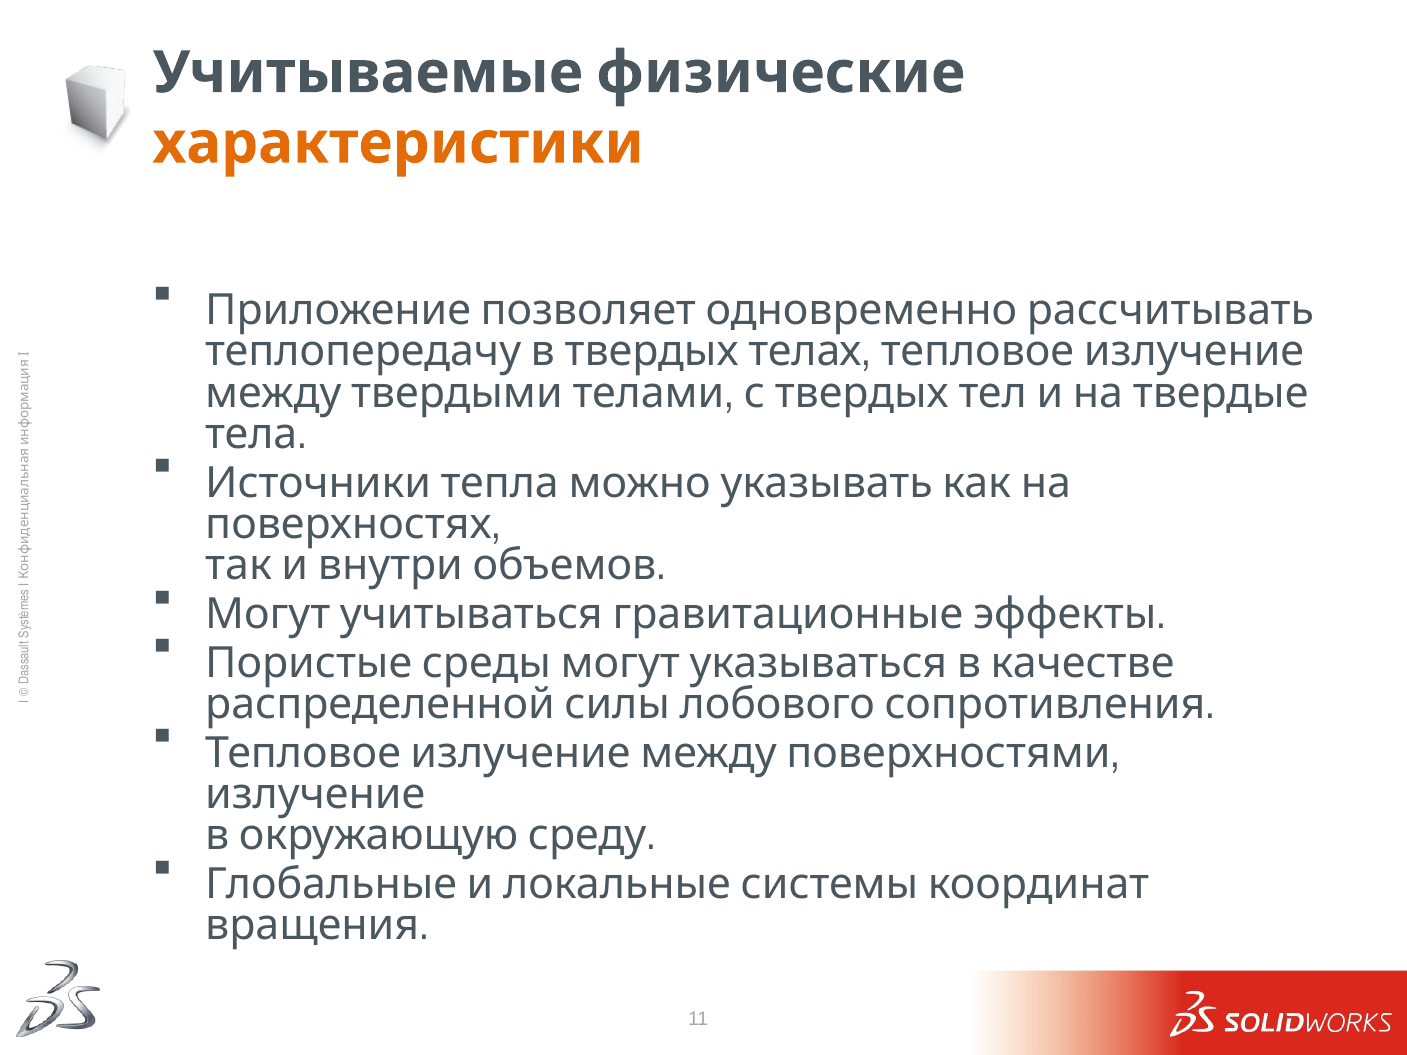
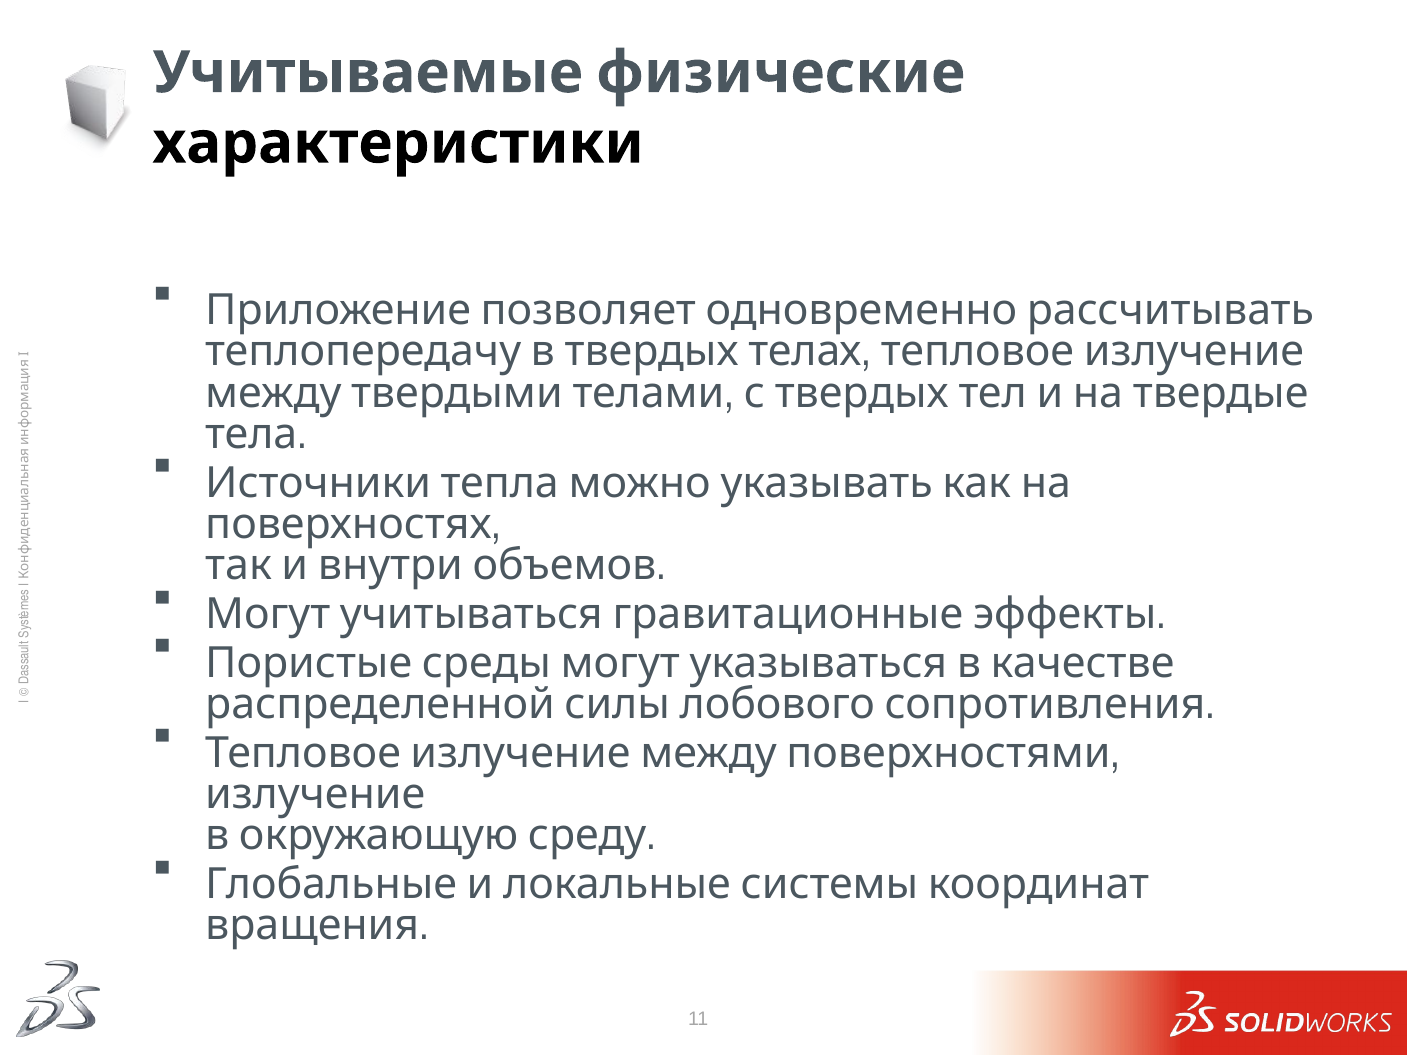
характеристики colour: orange -> black (398, 143)
